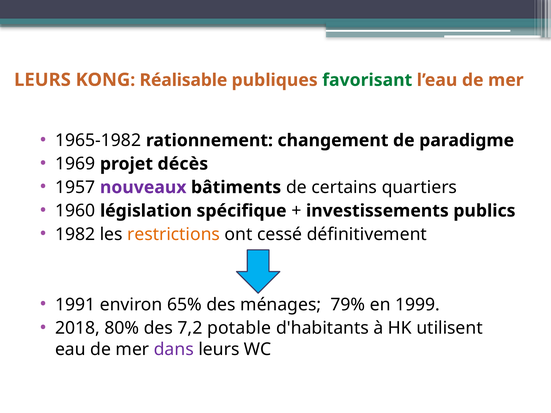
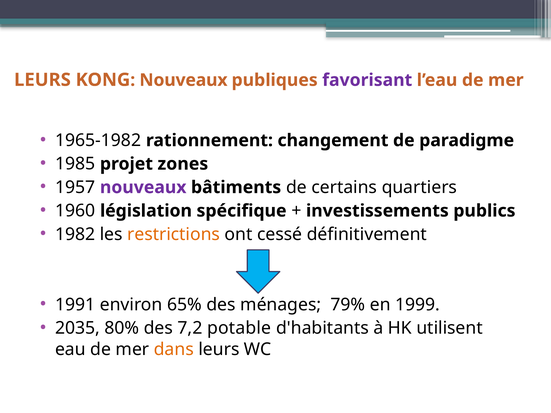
KONG Réalisable: Réalisable -> Nouveaux (183, 80)
favorisant colour: green -> purple (367, 80)
1969: 1969 -> 1985 (75, 164)
décès: décès -> zones (183, 164)
2018: 2018 -> 2035 (77, 328)
dans colour: purple -> orange (174, 349)
